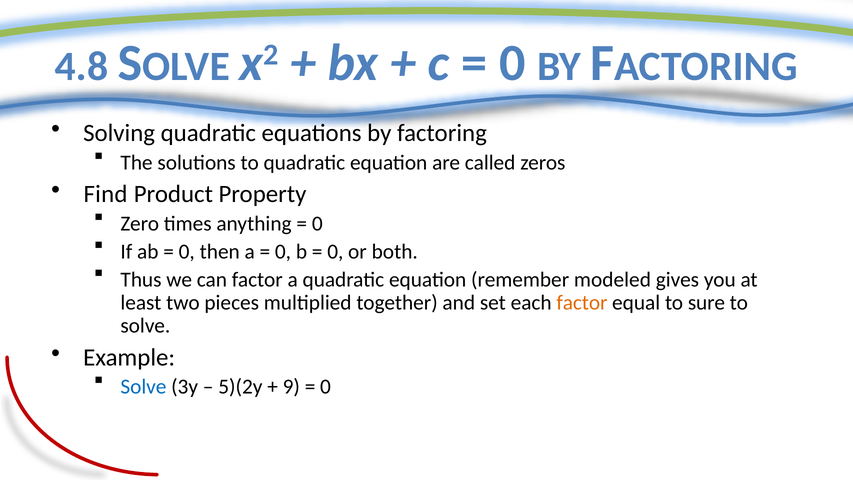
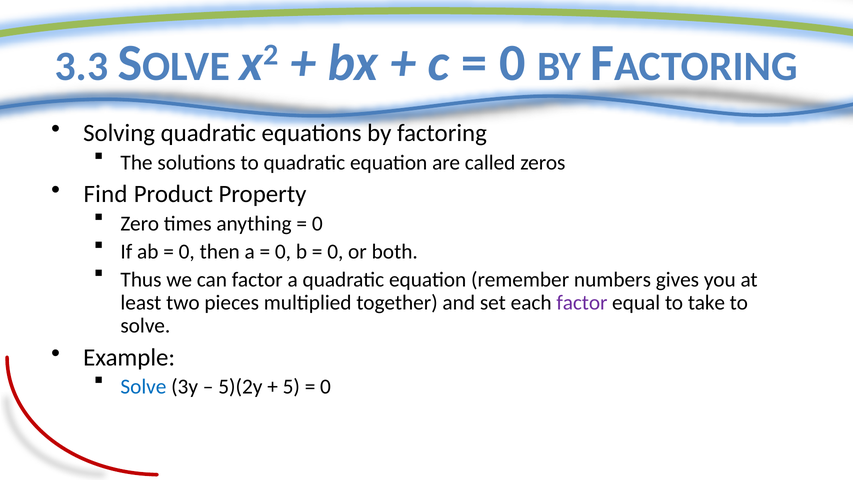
4.8: 4.8 -> 3.3 (82, 66)
modeled: modeled -> numbers (612, 280)
factor colour: orange -> purple (582, 303)
sure: sure -> take (706, 303)
9: 9 -> 5 (291, 387)
